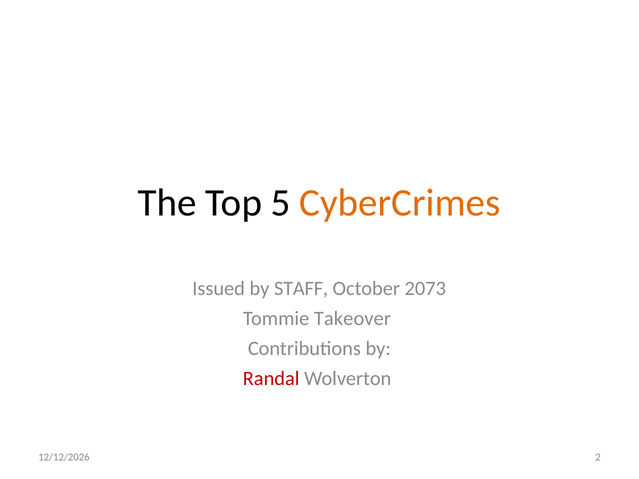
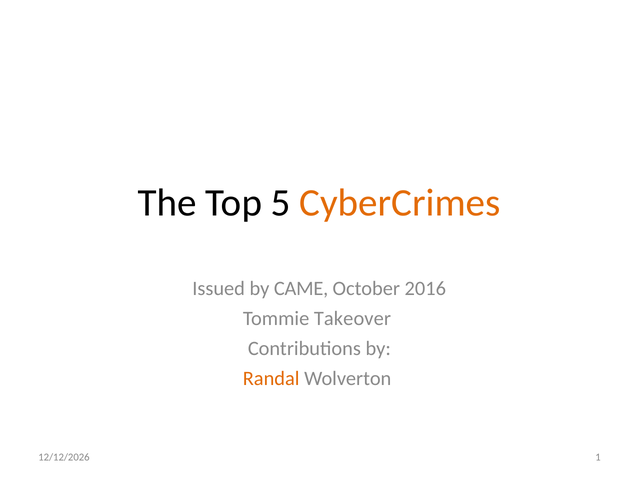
STAFF: STAFF -> CAME (301, 288)
2073: 2073 -> 2016 (425, 288)
Randal colour: red -> orange (271, 379)
2: 2 -> 1 (598, 458)
